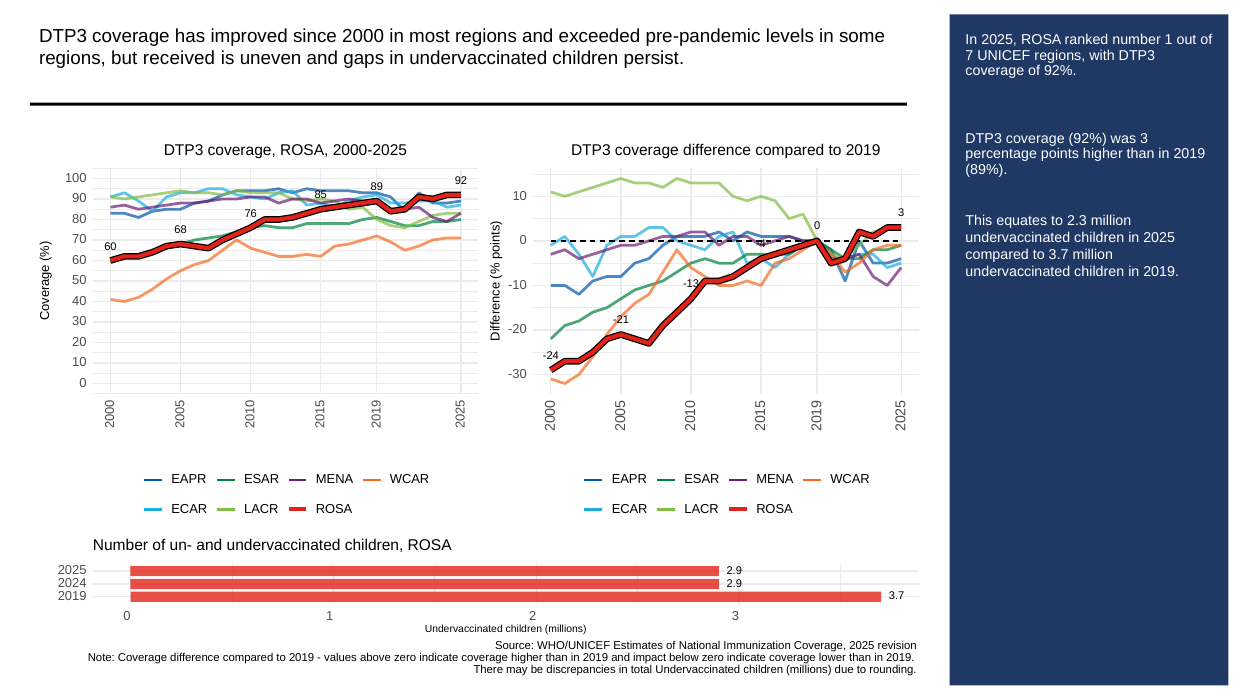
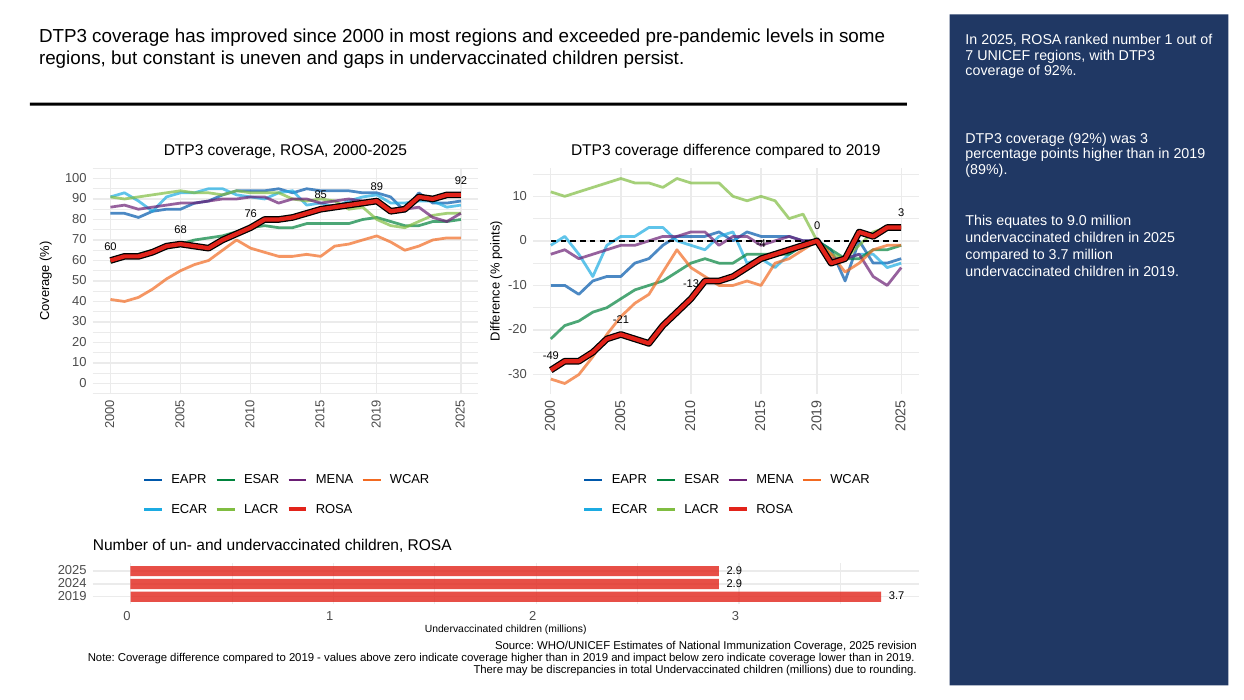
received: received -> constant (179, 58)
2.3: 2.3 -> 9.0 (1077, 220)
-24: -24 -> -49 (551, 355)
